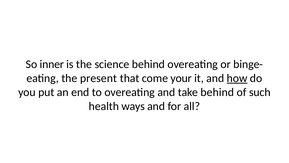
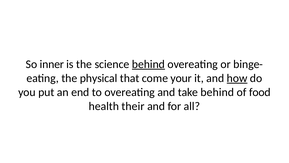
behind underline: none -> present (148, 64)
present: present -> physical (99, 78)
such: such -> food (260, 92)
ways: ways -> their (133, 106)
